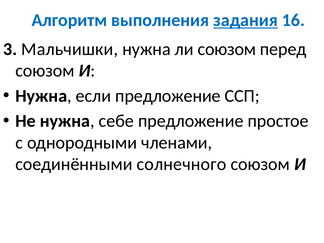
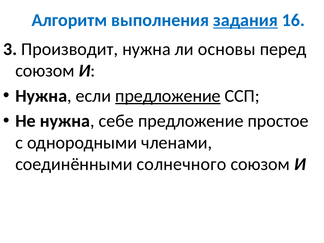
Мальчишки: Мальчишки -> Производит (70, 49)
ли союзом: союзом -> основы (227, 49)
предложение underline: none -> present (168, 96)
